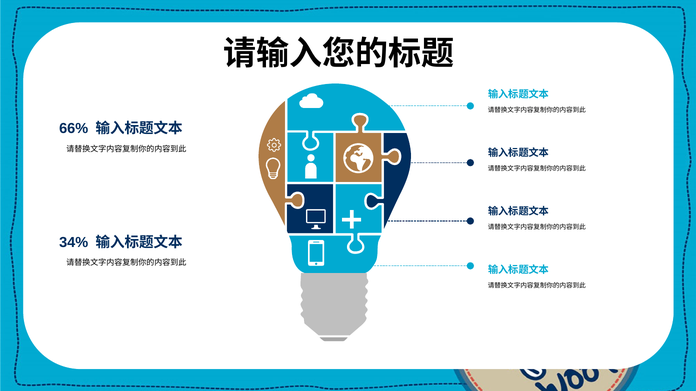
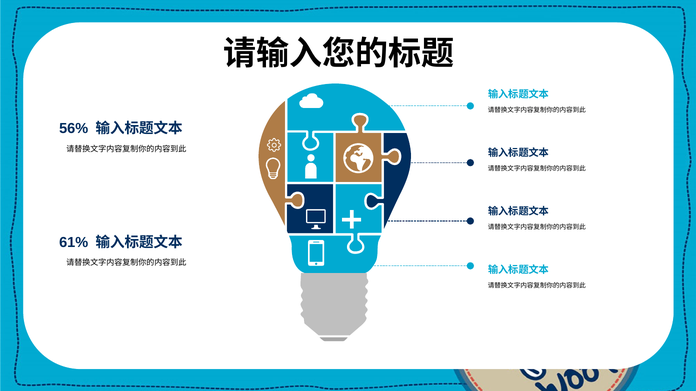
66%: 66% -> 56% (74, 129)
34%: 34% -> 61% (74, 243)
